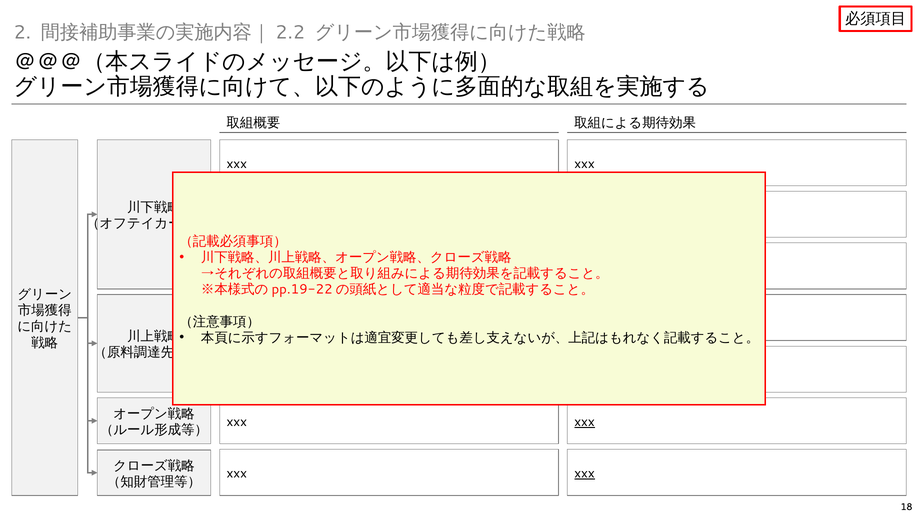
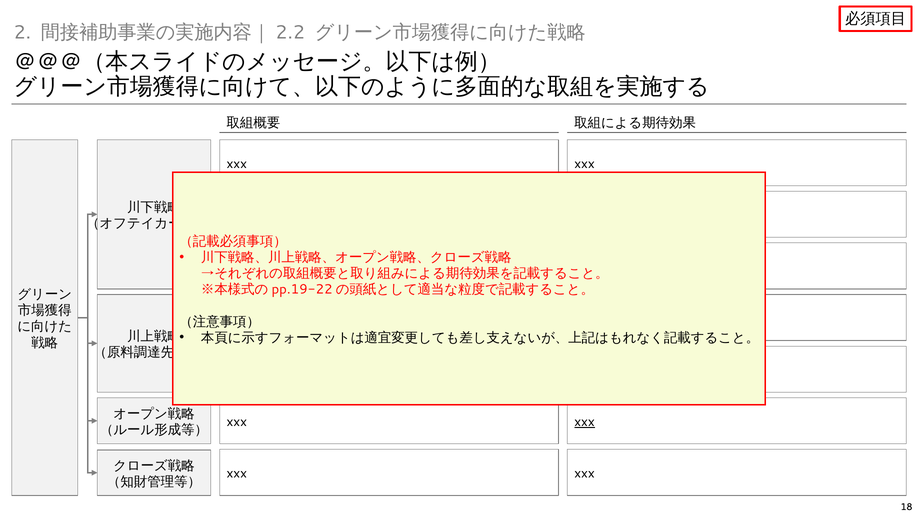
xxx underline: present -> none (585, 473)
